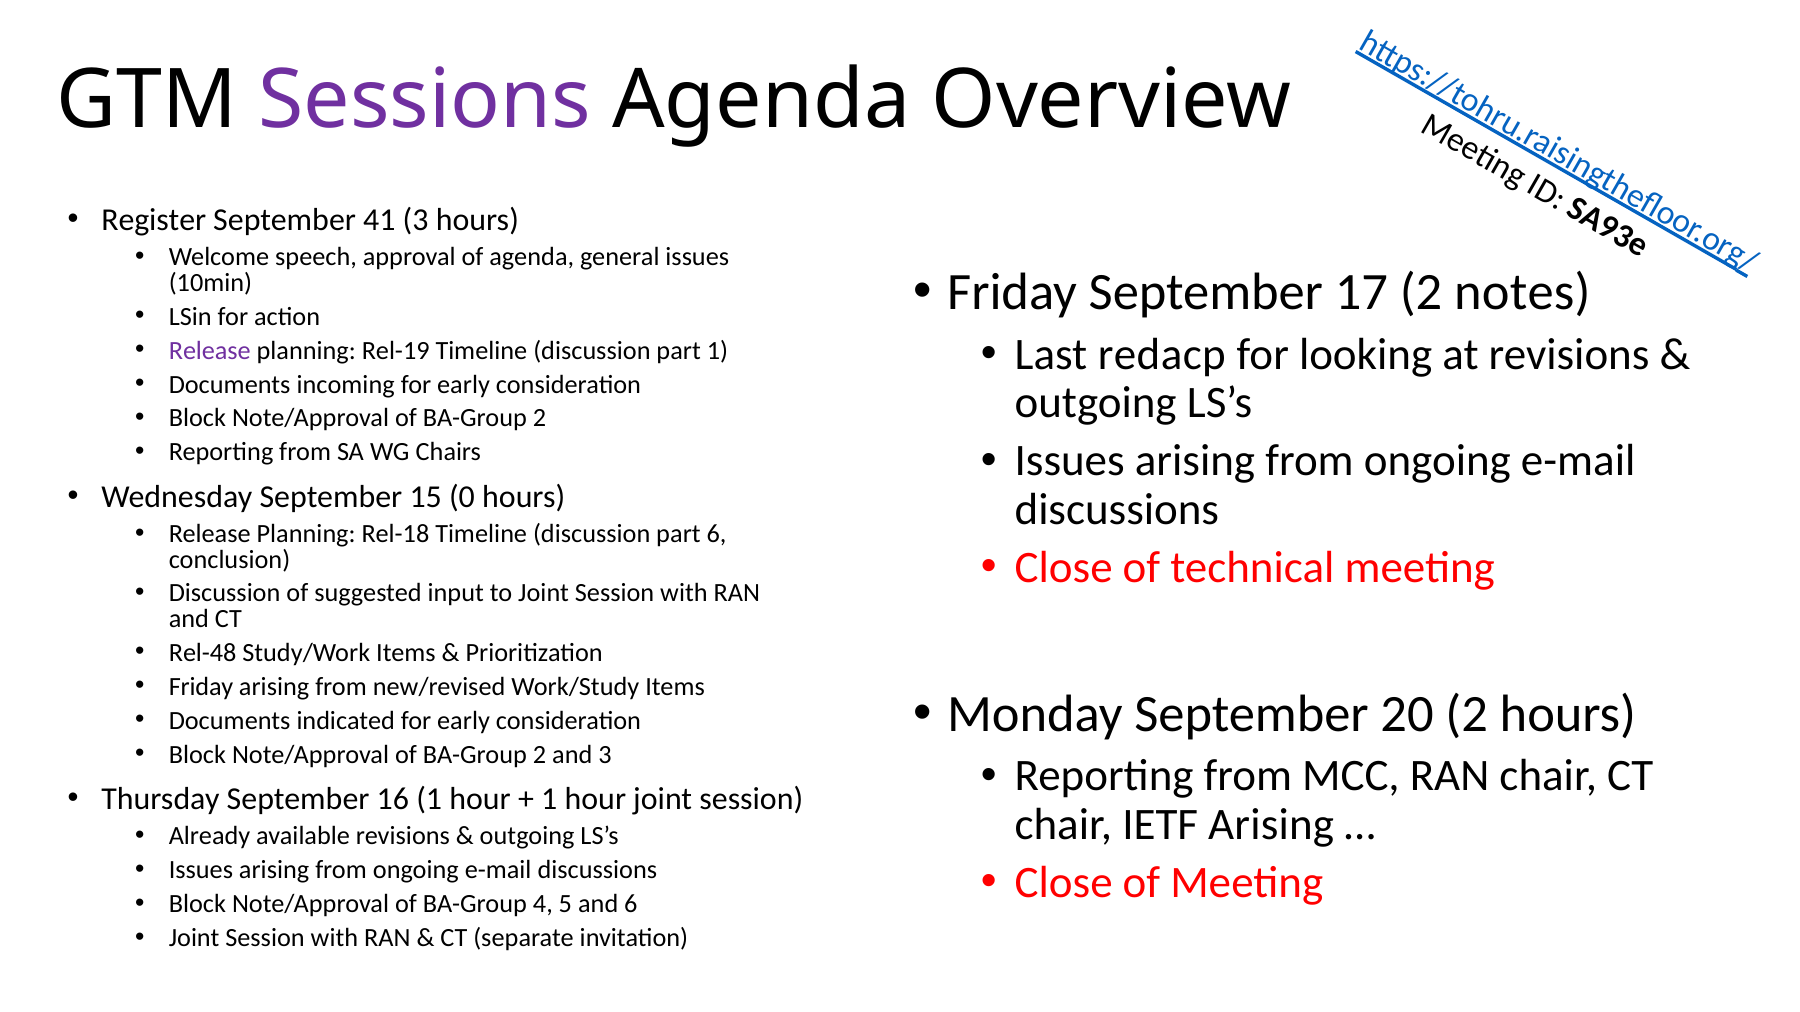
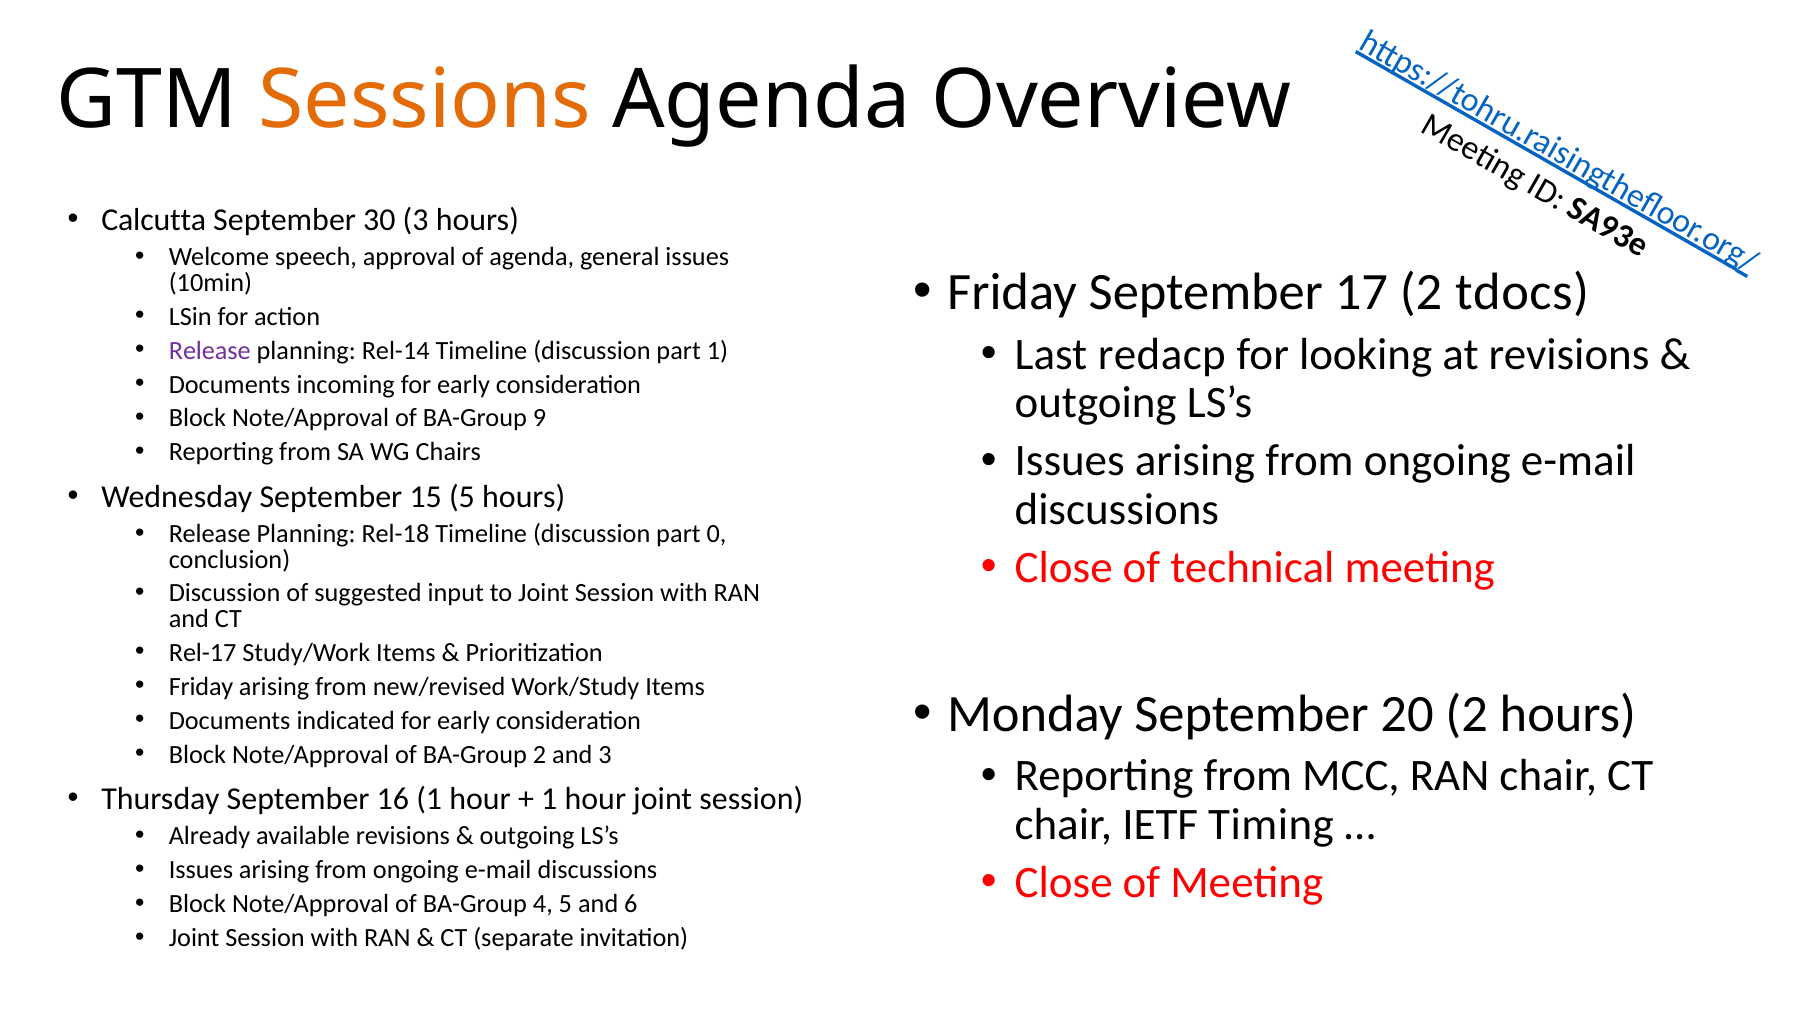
Sessions colour: purple -> orange (425, 100)
Register: Register -> Calcutta (154, 221)
41: 41 -> 30 (379, 221)
notes: notes -> tdocs (1522, 293)
Rel-19: Rel-19 -> Rel-14 (396, 351)
2: 2 -> 9 (540, 418)
15 0: 0 -> 5 (462, 497)
part 6: 6 -> 0 (717, 534)
Rel-48: Rel-48 -> Rel-17 (203, 653)
IETF Arising: Arising -> Timing (1271, 825)
